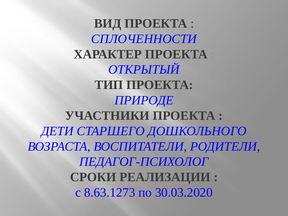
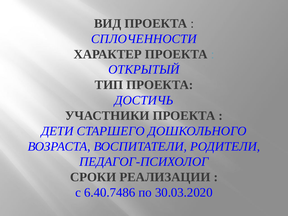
ПРИРОДЕ: ПРИРОДЕ -> ДОСТИЧЬ (144, 100)
8.63.1273: 8.63.1273 -> 6.40.7486 (110, 192)
